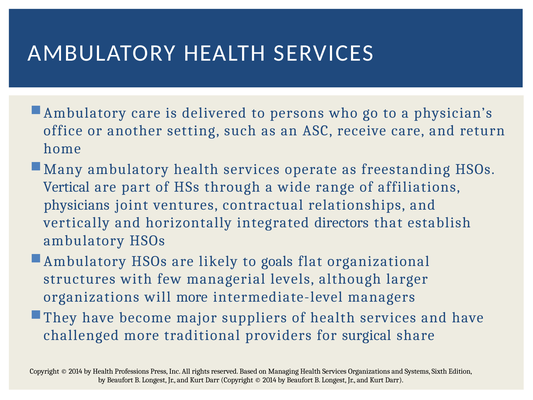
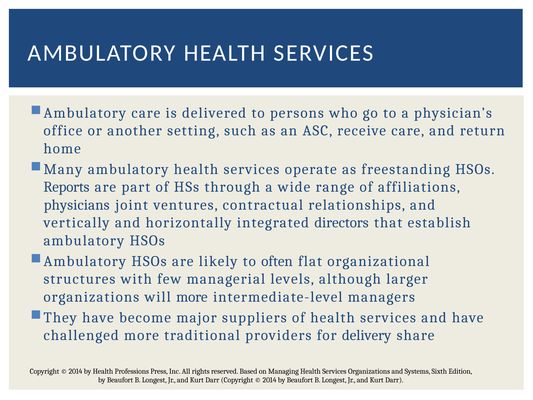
Vertical: Vertical -> Reports (66, 187)
goals: goals -> often (277, 261)
surgical: surgical -> delivery (367, 335)
